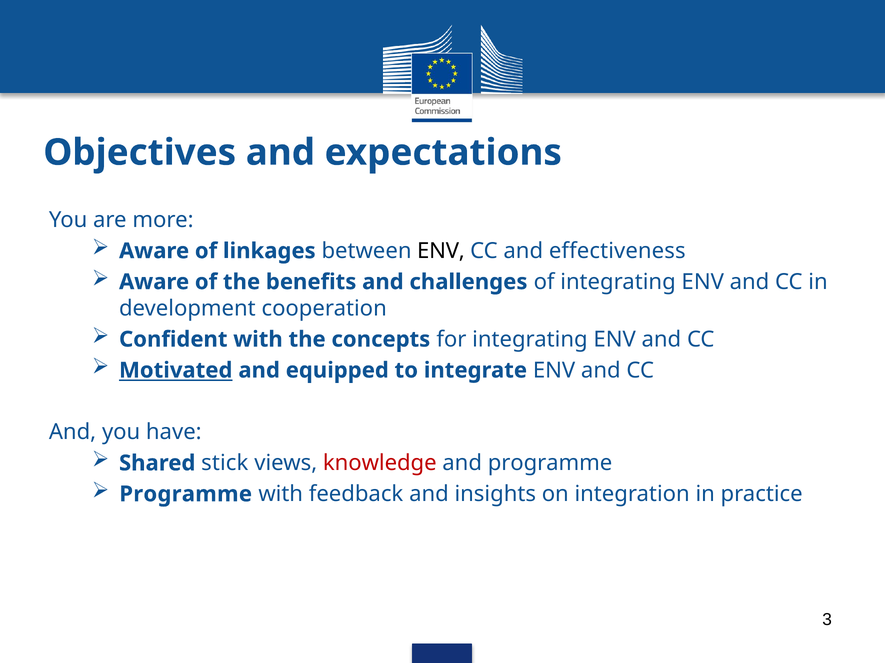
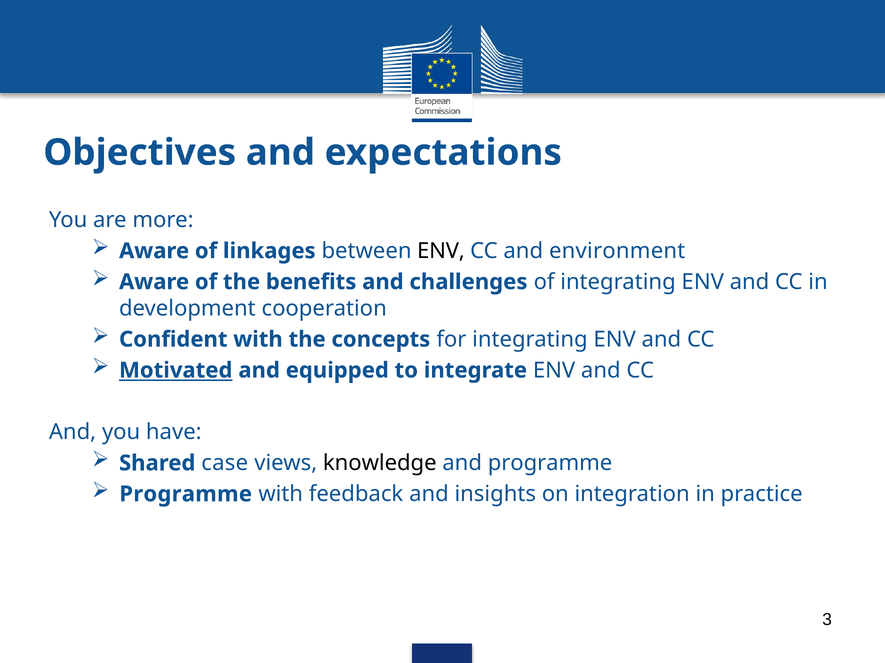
effectiveness: effectiveness -> environment (617, 251)
stick: stick -> case (225, 464)
knowledge colour: red -> black (380, 464)
